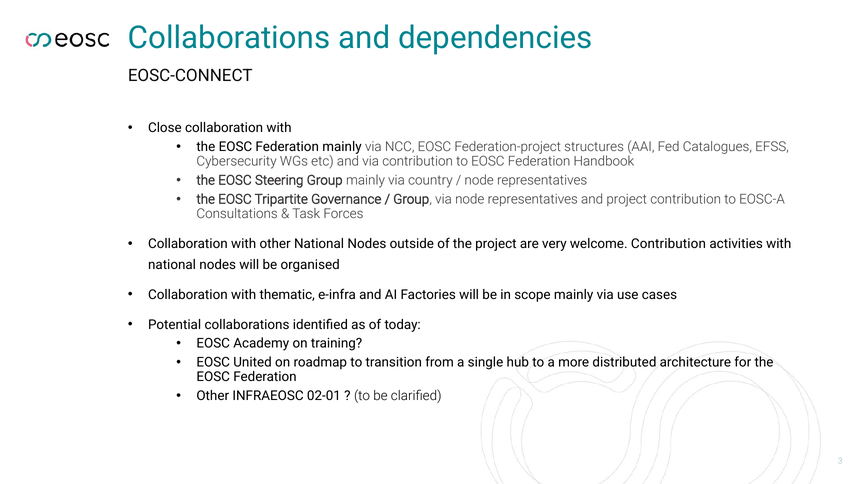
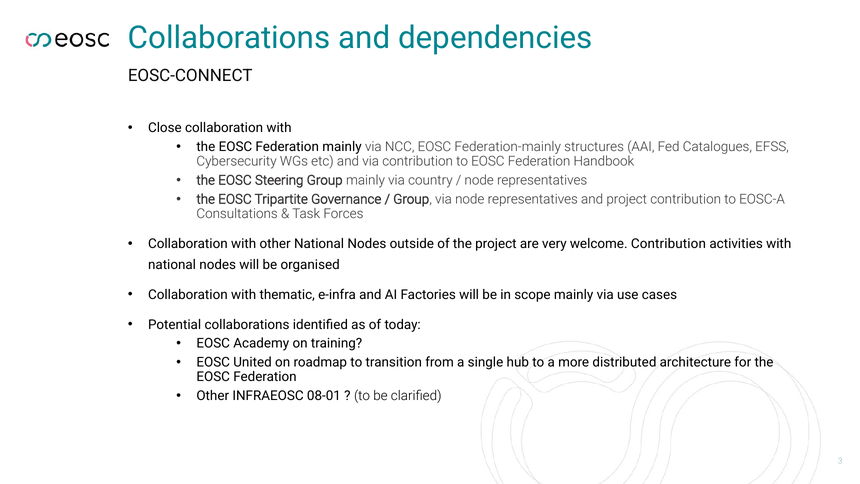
Federation-project: Federation-project -> Federation-mainly (508, 147)
02-01: 02-01 -> 08-01 (324, 396)
